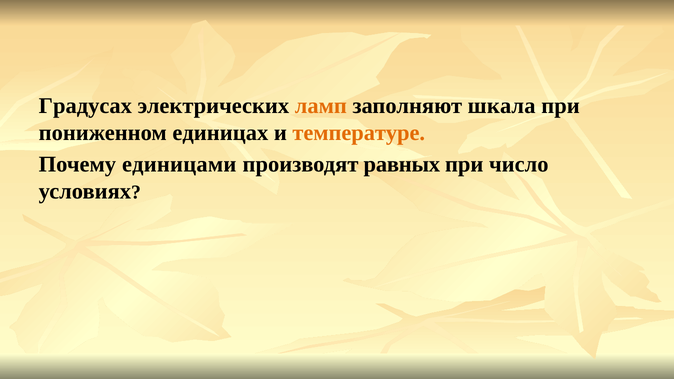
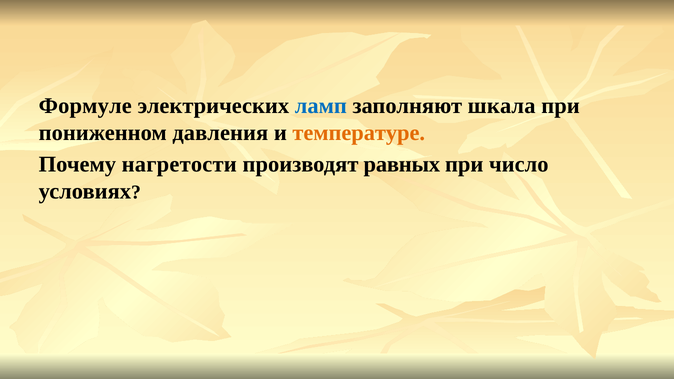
Градусах: Градусах -> Формуле (85, 106)
ламп colour: orange -> blue (321, 106)
единицах: единицах -> давления (220, 133)
единицами: единицами -> нагретости (179, 164)
